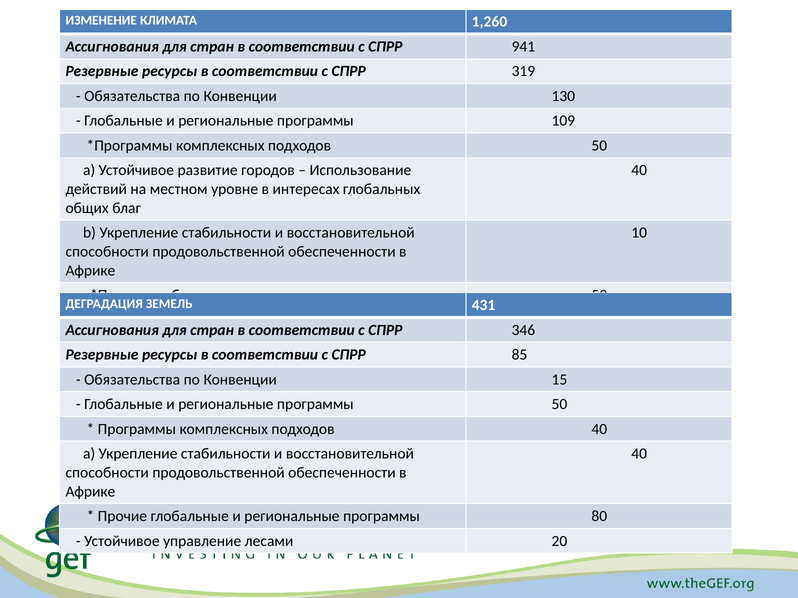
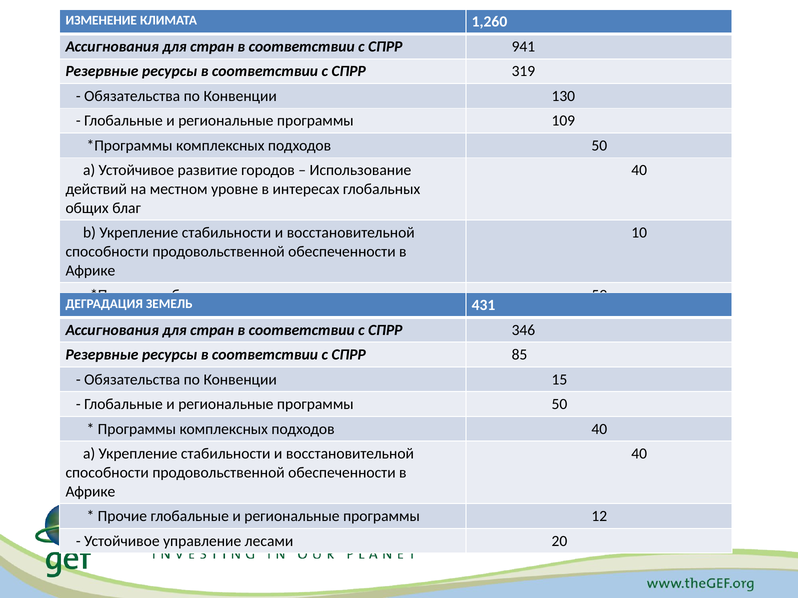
программы 80: 80 -> 12 (599, 517)
